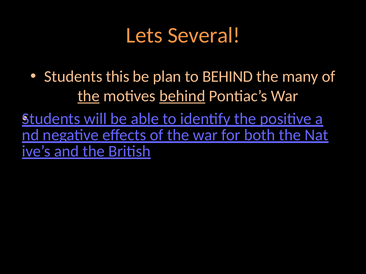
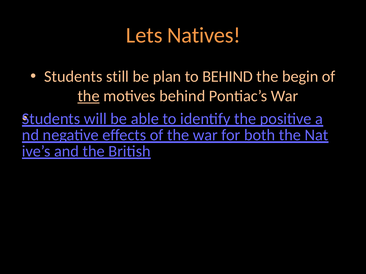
Several: Several -> Natives (204, 35)
this: this -> still (118, 77)
many: many -> begin (300, 77)
behind underline: present -> none (182, 96)
